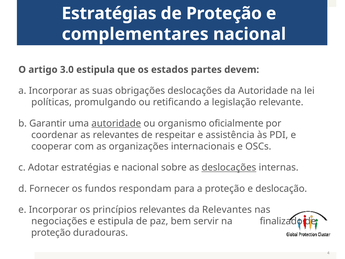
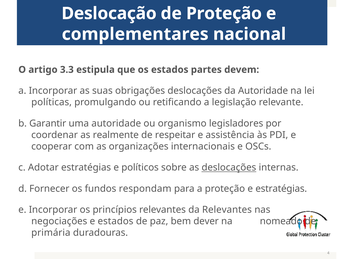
Estratégias: Estratégias -> Deslocação (109, 13)
3.0: 3.0 -> 3.3 (67, 70)
autoridade underline: present -> none (116, 123)
oficialmente: oficialmente -> legisladores (236, 123)
as relevantes: relevantes -> realmente (116, 135)
e nacional: nacional -> políticos (140, 167)
e deslocação: deslocação -> estratégias (281, 188)
e estipula: estipula -> estados (116, 221)
servir: servir -> dever (206, 221)
finalizado: finalizado -> nomeado (281, 221)
proteção: proteção -> primária (51, 233)
